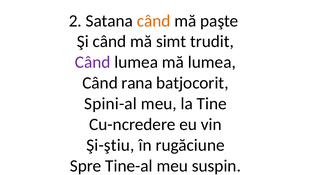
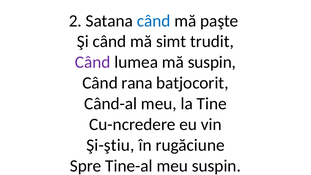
când colour: orange -> blue (154, 21)
mă lumea: lumea -> suspin (212, 62)
Spini-al: Spini-al -> Când-al (111, 104)
